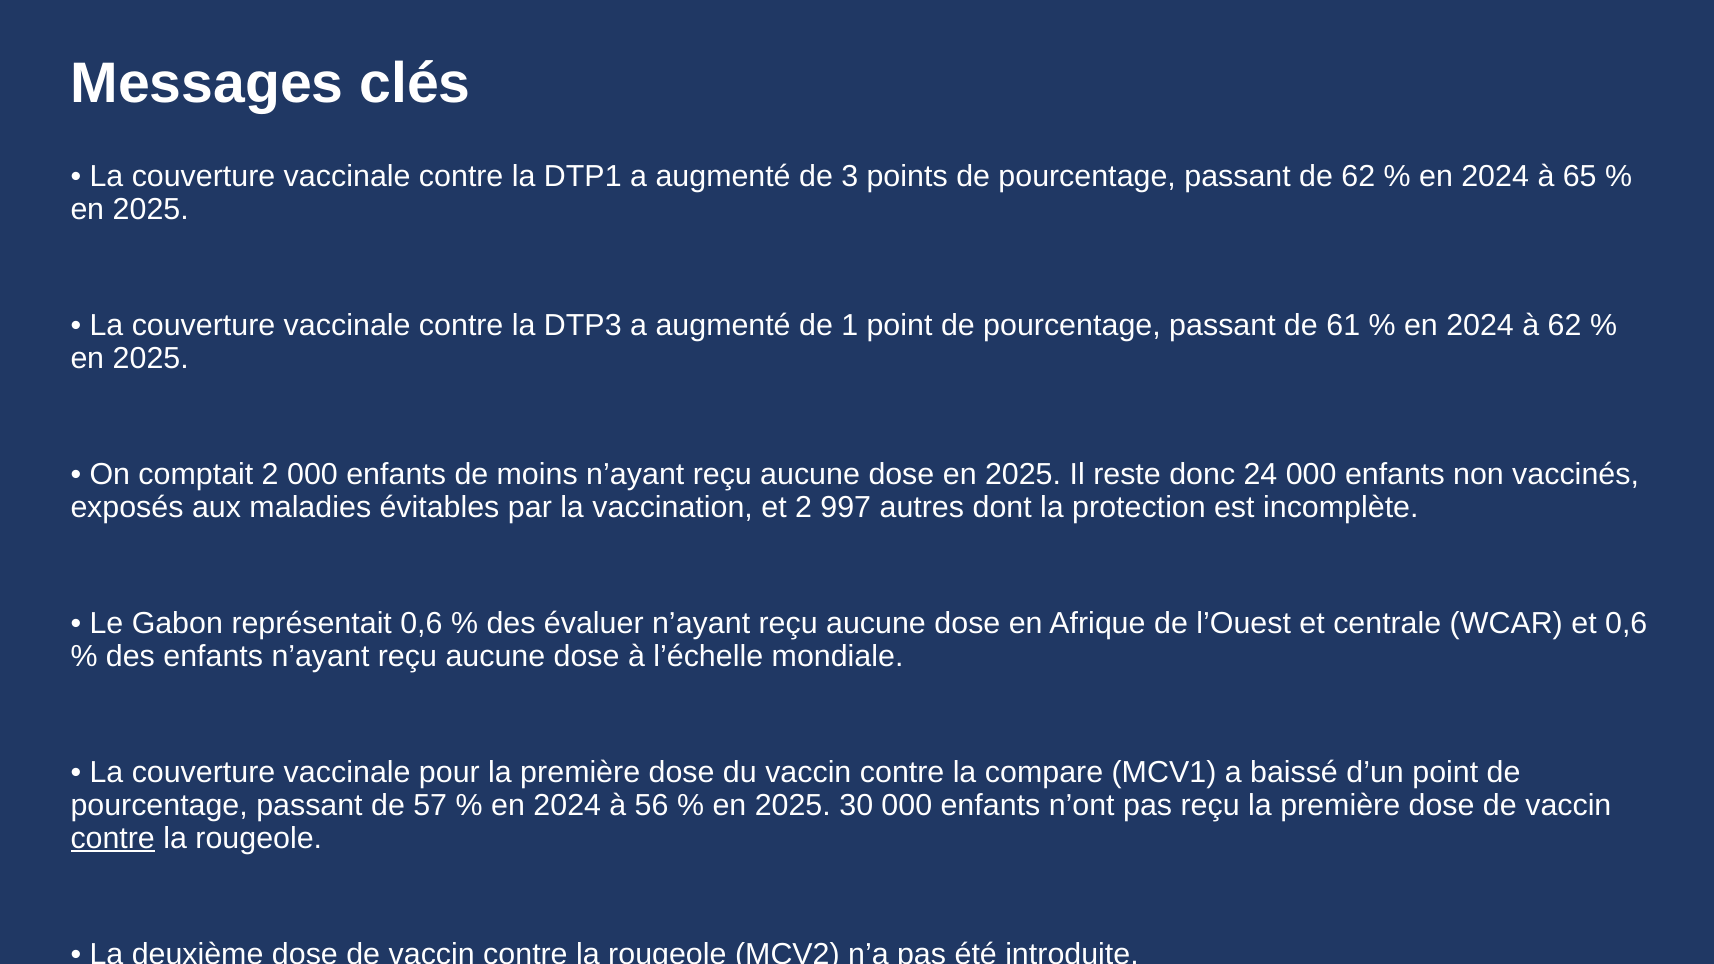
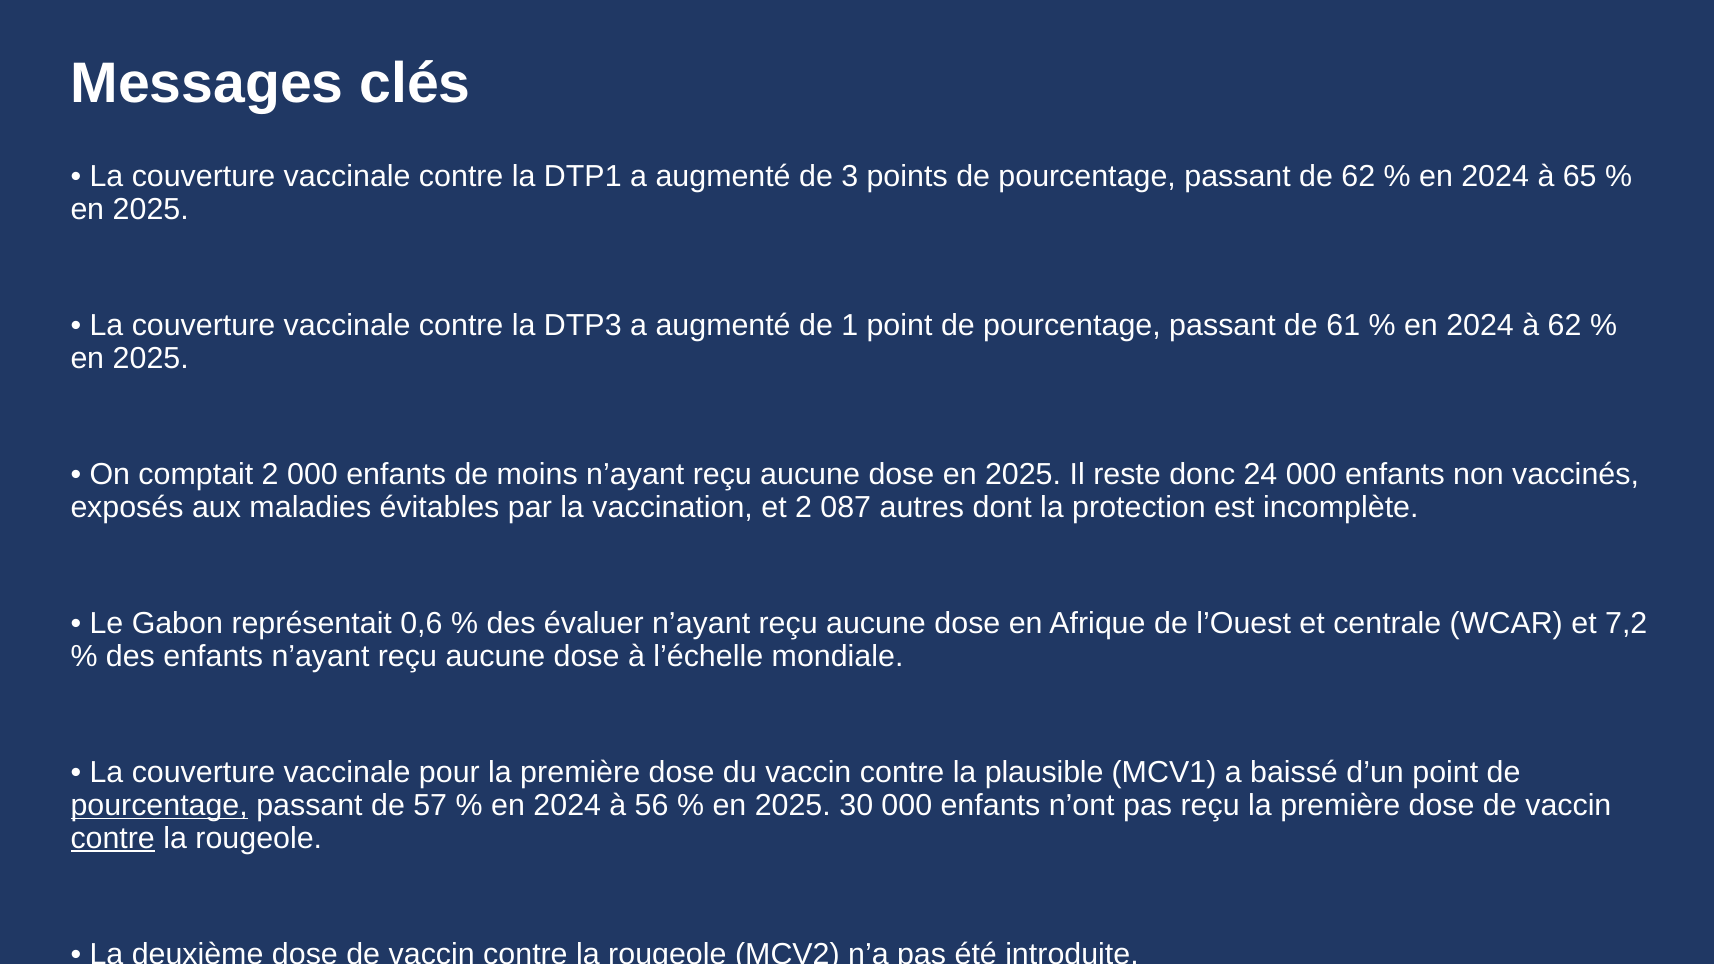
997: 997 -> 087 (846, 508)
et 0,6: 0,6 -> 7,2 (1626, 624)
compare: compare -> plausible (1044, 773)
pourcentage underline: none -> present (159, 806)
